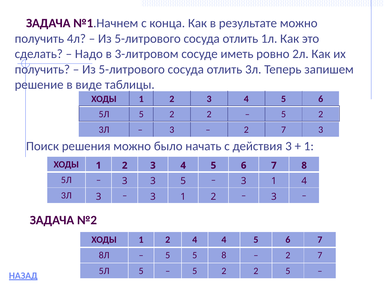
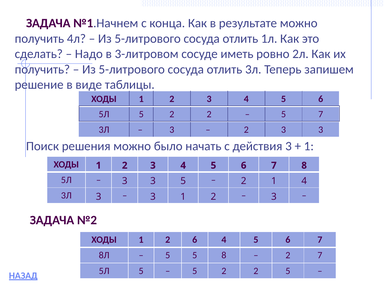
2: 2 -> 7 (321, 114)
7: 7 -> 3 (284, 130)
3: 3 -> 2 (244, 181)
2 4: 4 -> 6 (195, 240)
